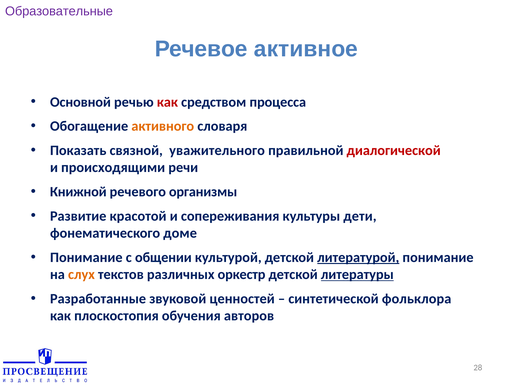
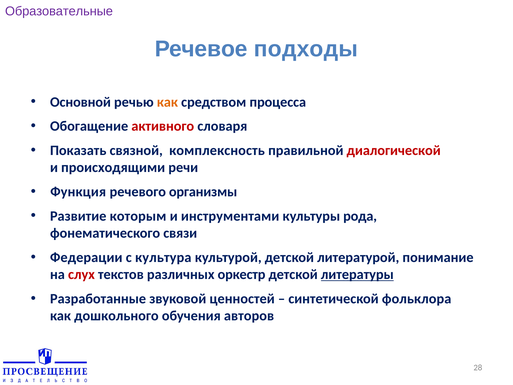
активное: активное -> подходы (306, 49)
как colour: red -> orange (167, 102)
активного colour: orange -> red (163, 126)
уважительного: уважительного -> комплексность (217, 150)
Книжной: Книжной -> Функция (78, 192)
красотой: красотой -> которым (138, 216)
сопереживания: сопереживания -> инструментами (230, 216)
дети: дети -> рода (360, 216)
доме: доме -> связи (180, 233)
Понимание: Понимание -> Федерации (86, 257)
общении: общении -> культура (163, 257)
литературой underline: present -> none (358, 257)
слух colour: orange -> red (81, 274)
плоскостопия: плоскостопия -> дошкольного (116, 316)
